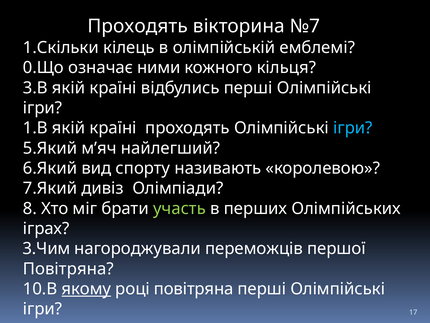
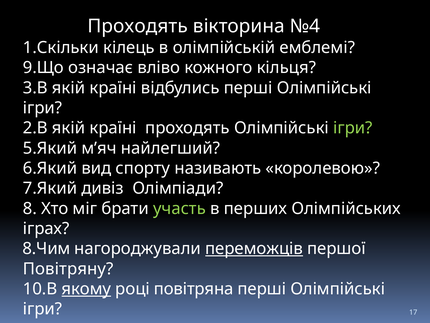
№7: №7 -> №4 (305, 26)
0.Що: 0.Що -> 9.Що (43, 68)
ними: ними -> вліво (159, 68)
1.В: 1.В -> 2.В (35, 128)
ігри colour: light blue -> light green (353, 128)
3.Чим: 3.Чим -> 8.Чим (46, 248)
переможців underline: none -> present (254, 248)
Повітряна: Повітряна -> Повітряну (68, 268)
